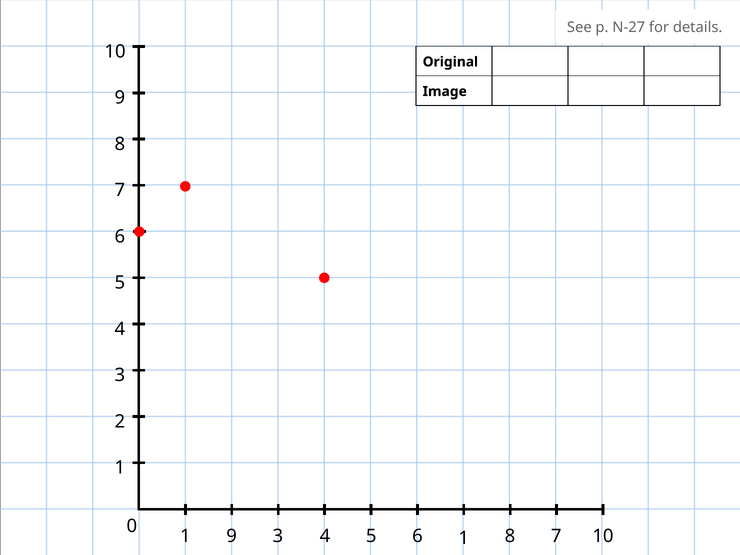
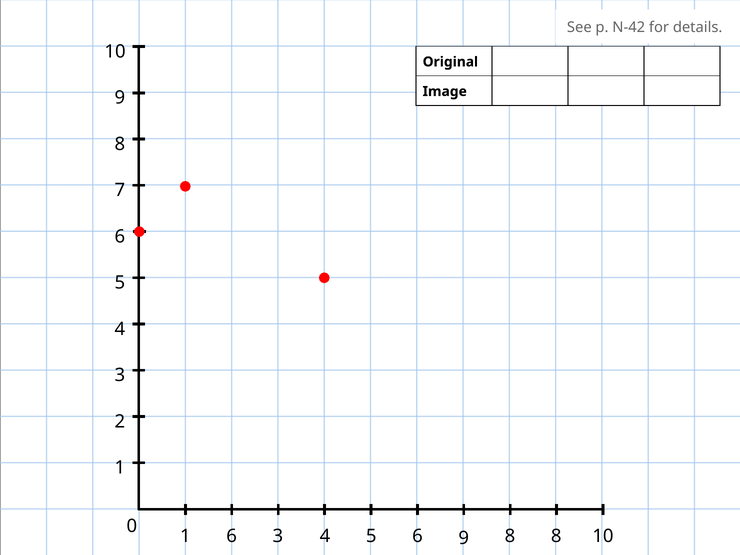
N-27: N-27 -> N-42 (629, 27)
1 9: 9 -> 6 (232, 536)
6 1: 1 -> 9 (464, 538)
8 7: 7 -> 8 (556, 536)
